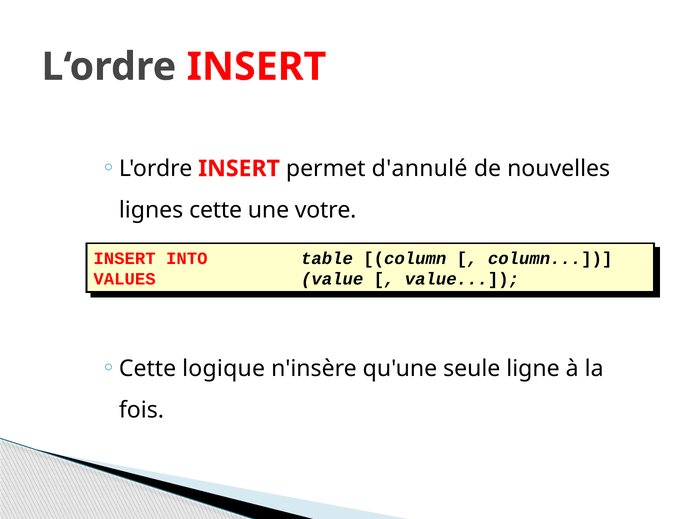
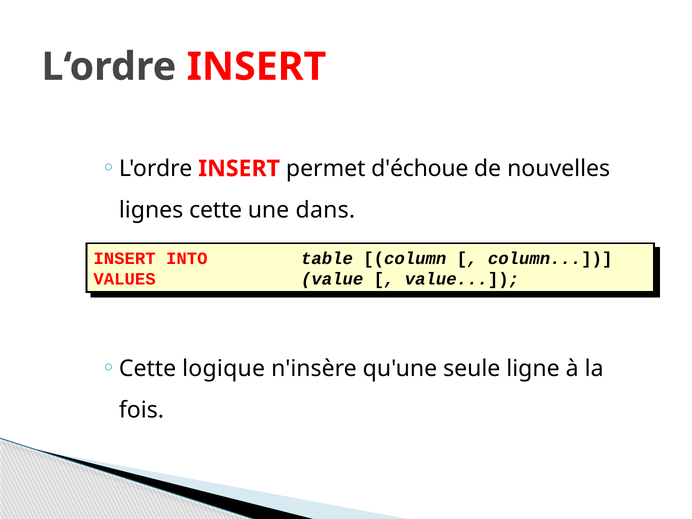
d'annulé: d'annulé -> d'échoue (420, 169)
votre: votre -> dans (325, 210)
